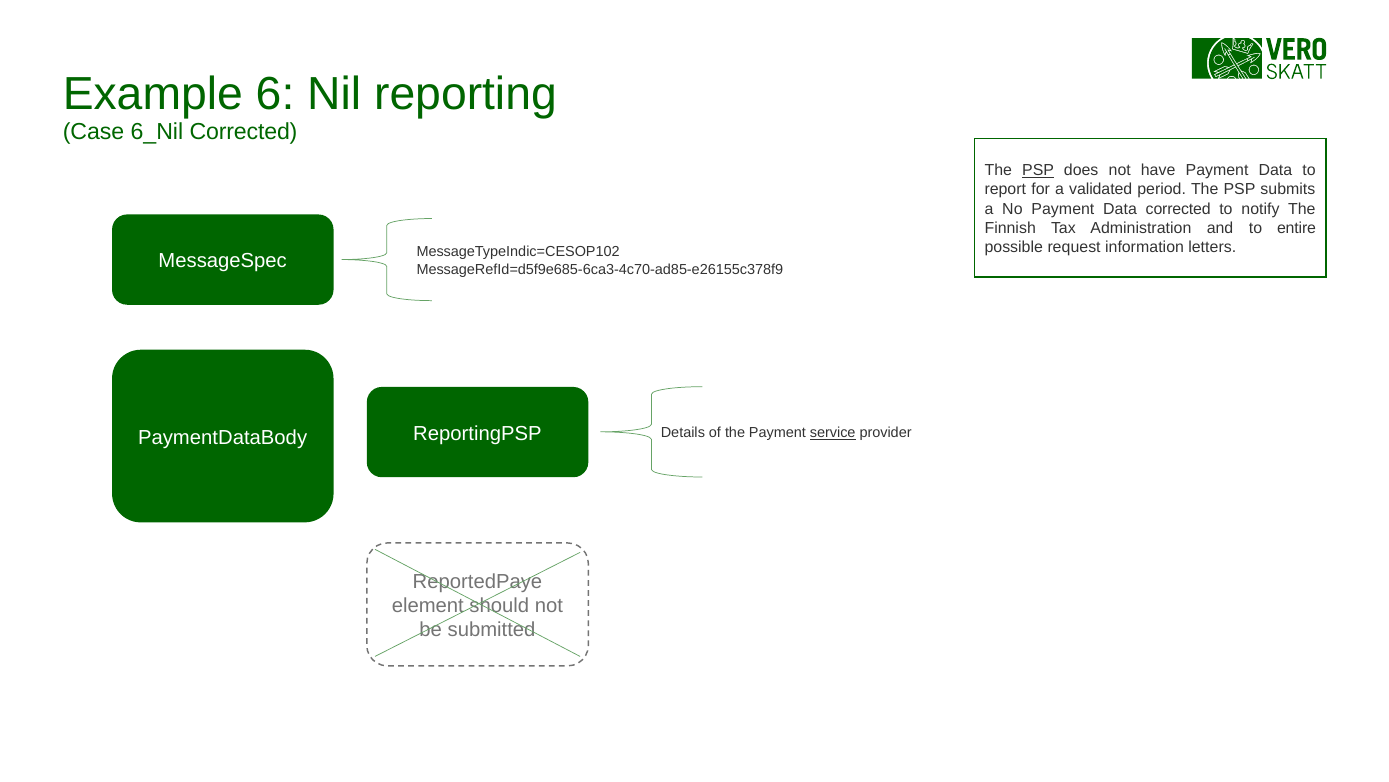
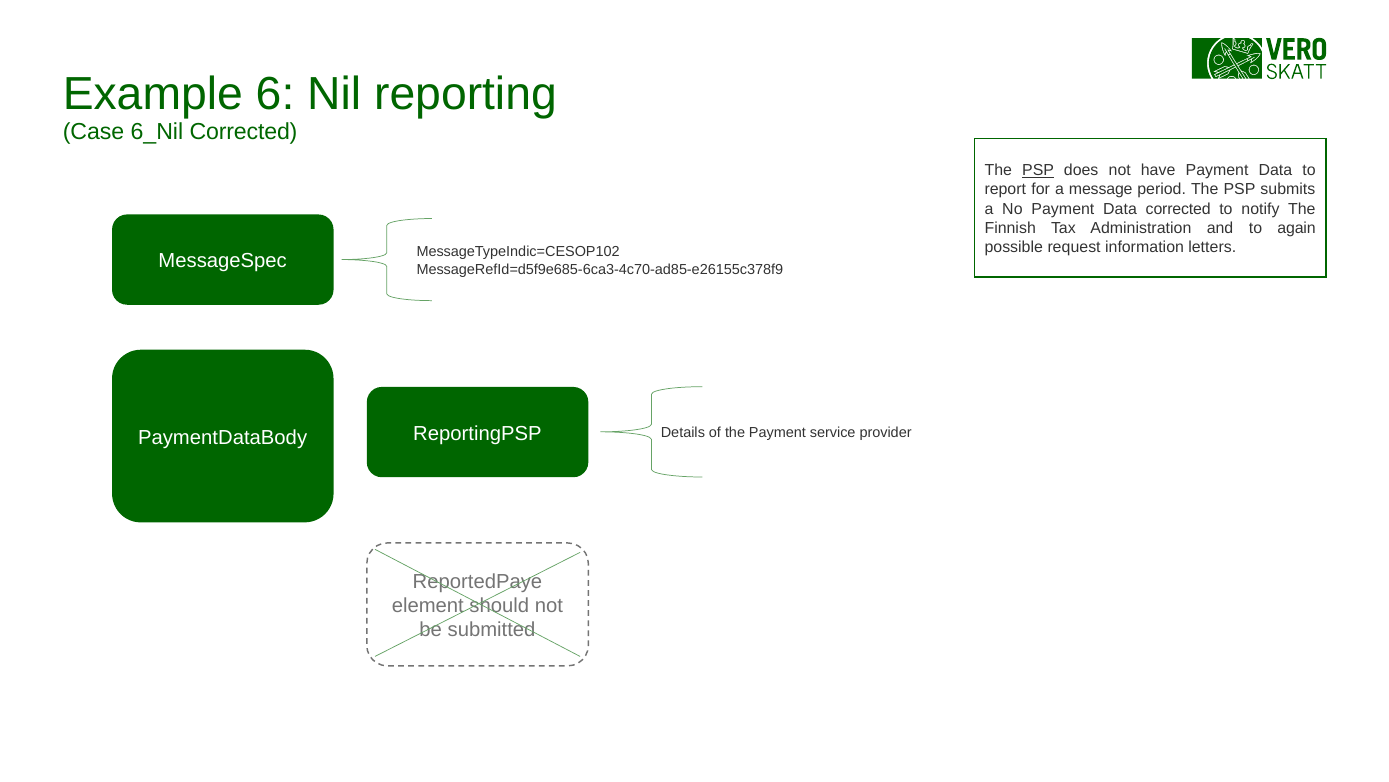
validated: validated -> message (1101, 190)
entire: entire -> again (1297, 228)
service underline: present -> none (833, 433)
